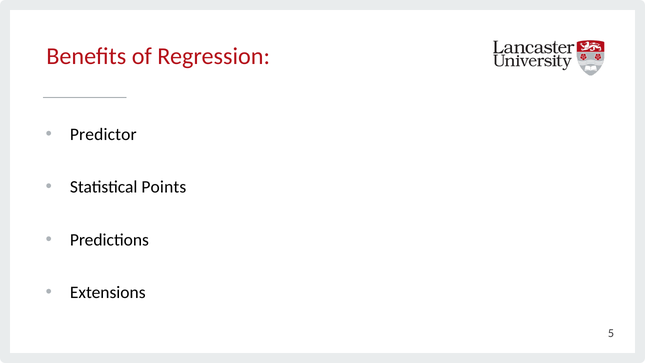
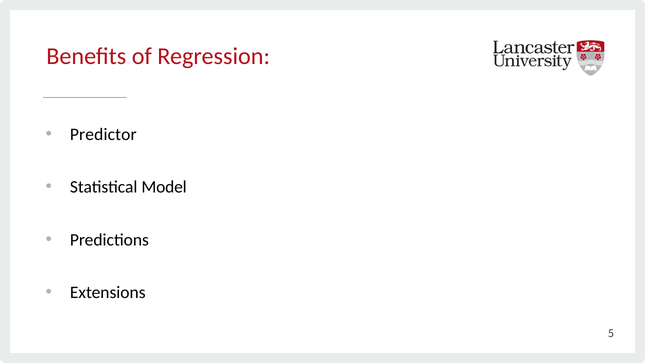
Points: Points -> Model (164, 187)
